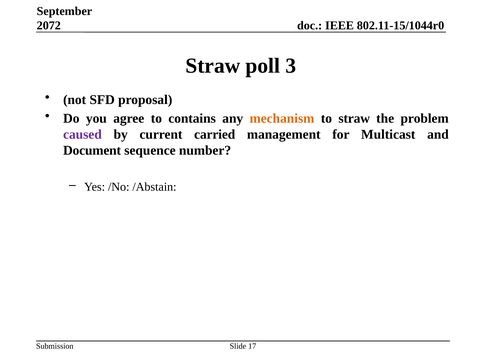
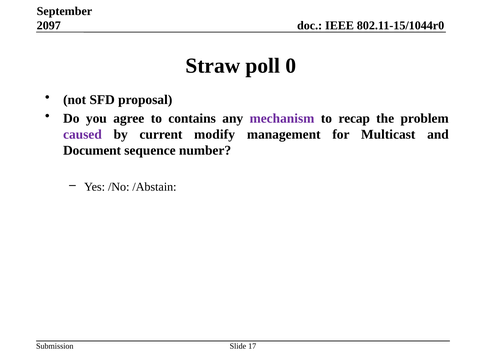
2072: 2072 -> 2097 (49, 26)
3: 3 -> 0 (291, 66)
mechanism colour: orange -> purple (282, 119)
to straw: straw -> recap (354, 119)
carried: carried -> modify (215, 135)
